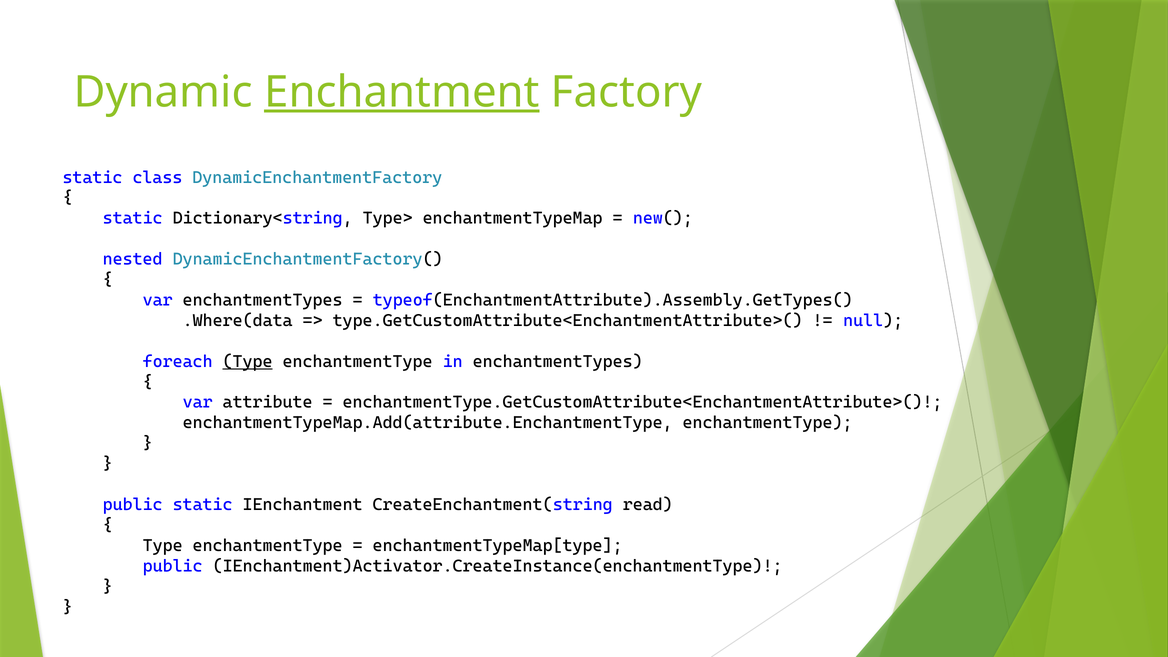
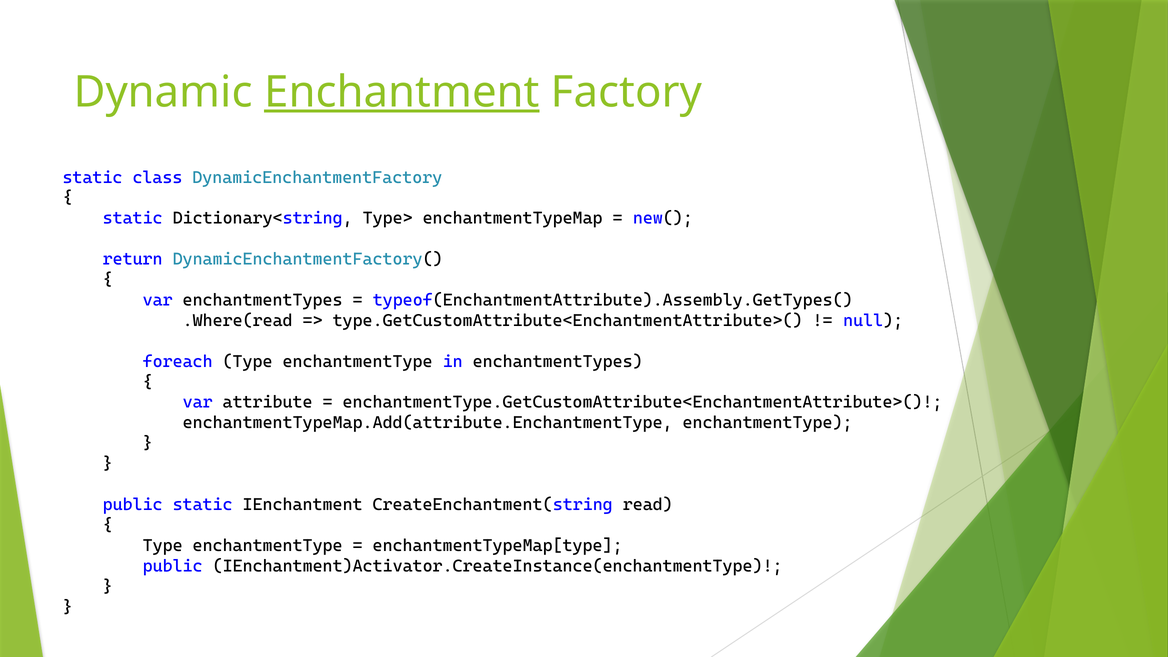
nested: nested -> return (133, 259)
.Where(data: .Where(data -> .Where(read (238, 321)
Type underline: present -> none (248, 361)
